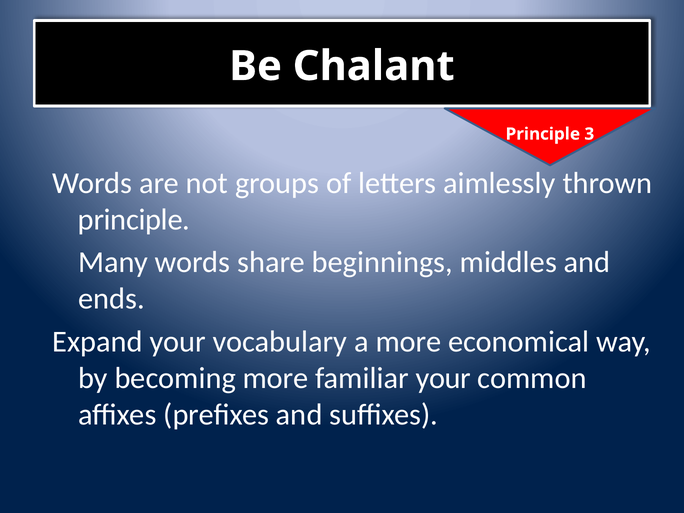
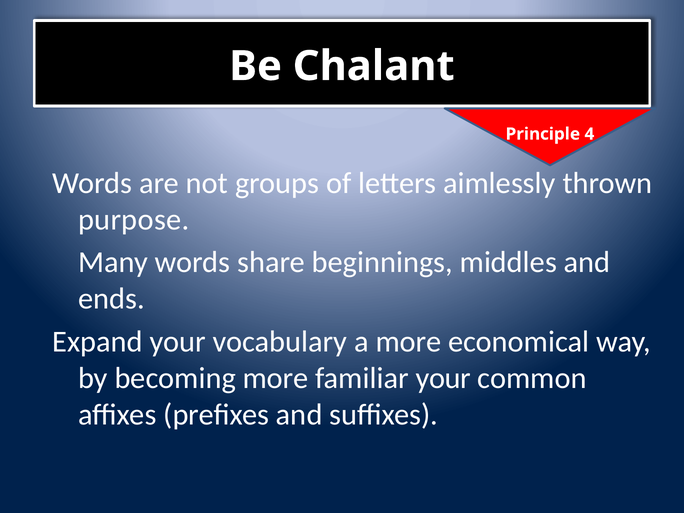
3: 3 -> 4 (589, 134)
principle: principle -> purpose (134, 220)
